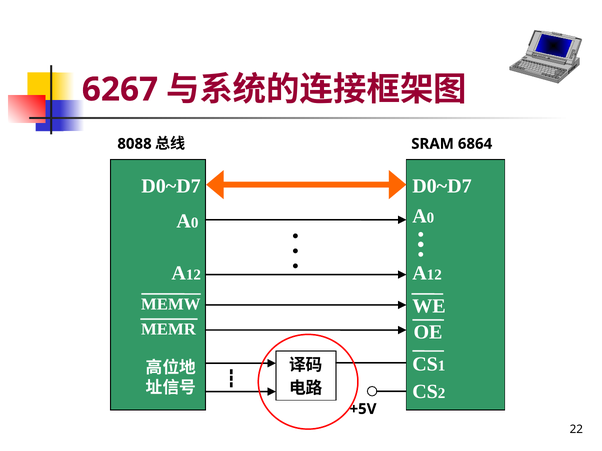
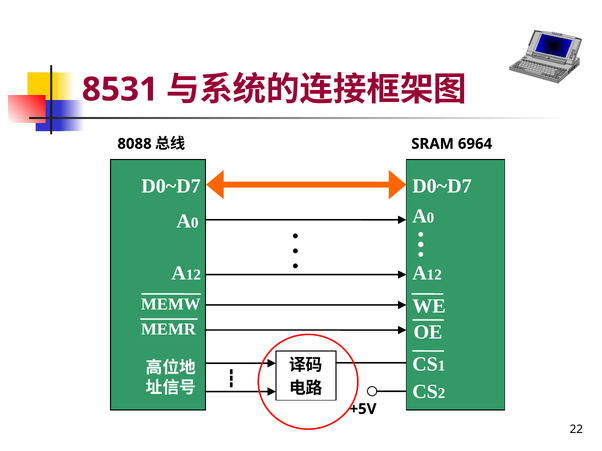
6267: 6267 -> 8531 (120, 90)
6864: 6864 -> 6964 (475, 144)
